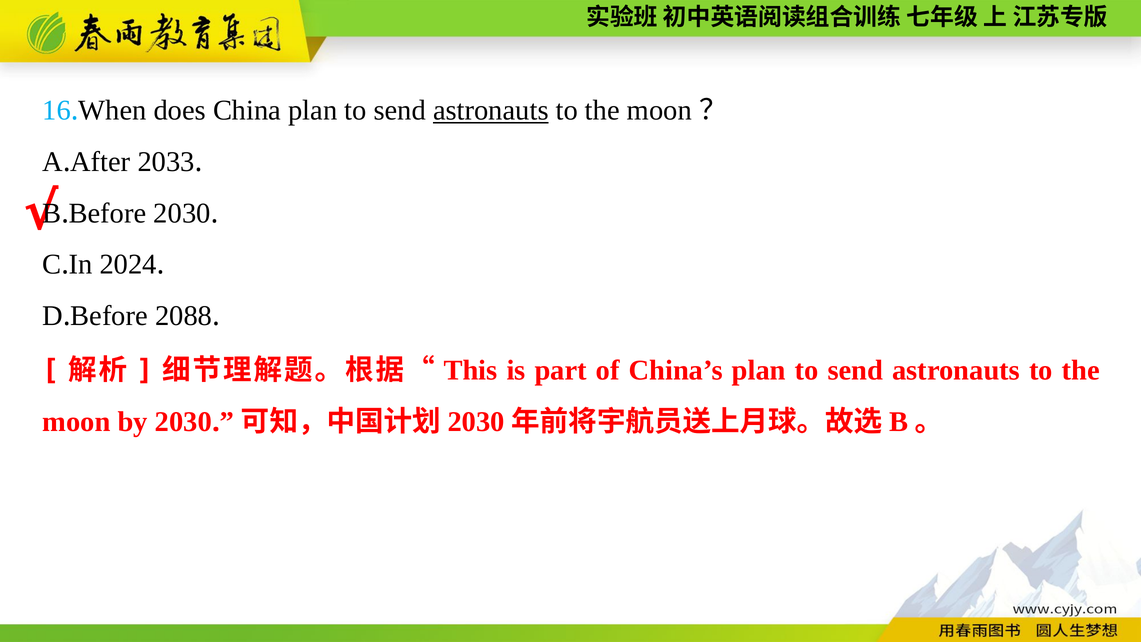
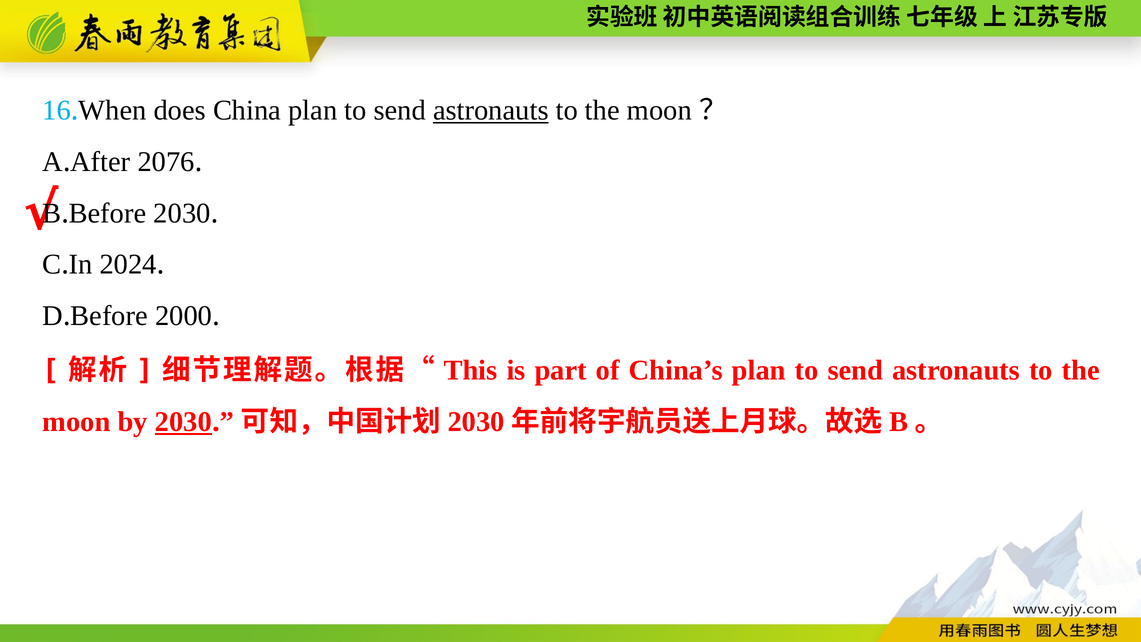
2033: 2033 -> 2076 (166, 162)
2088: 2088 -> 2000 (184, 316)
2030 underline: none -> present (183, 422)
